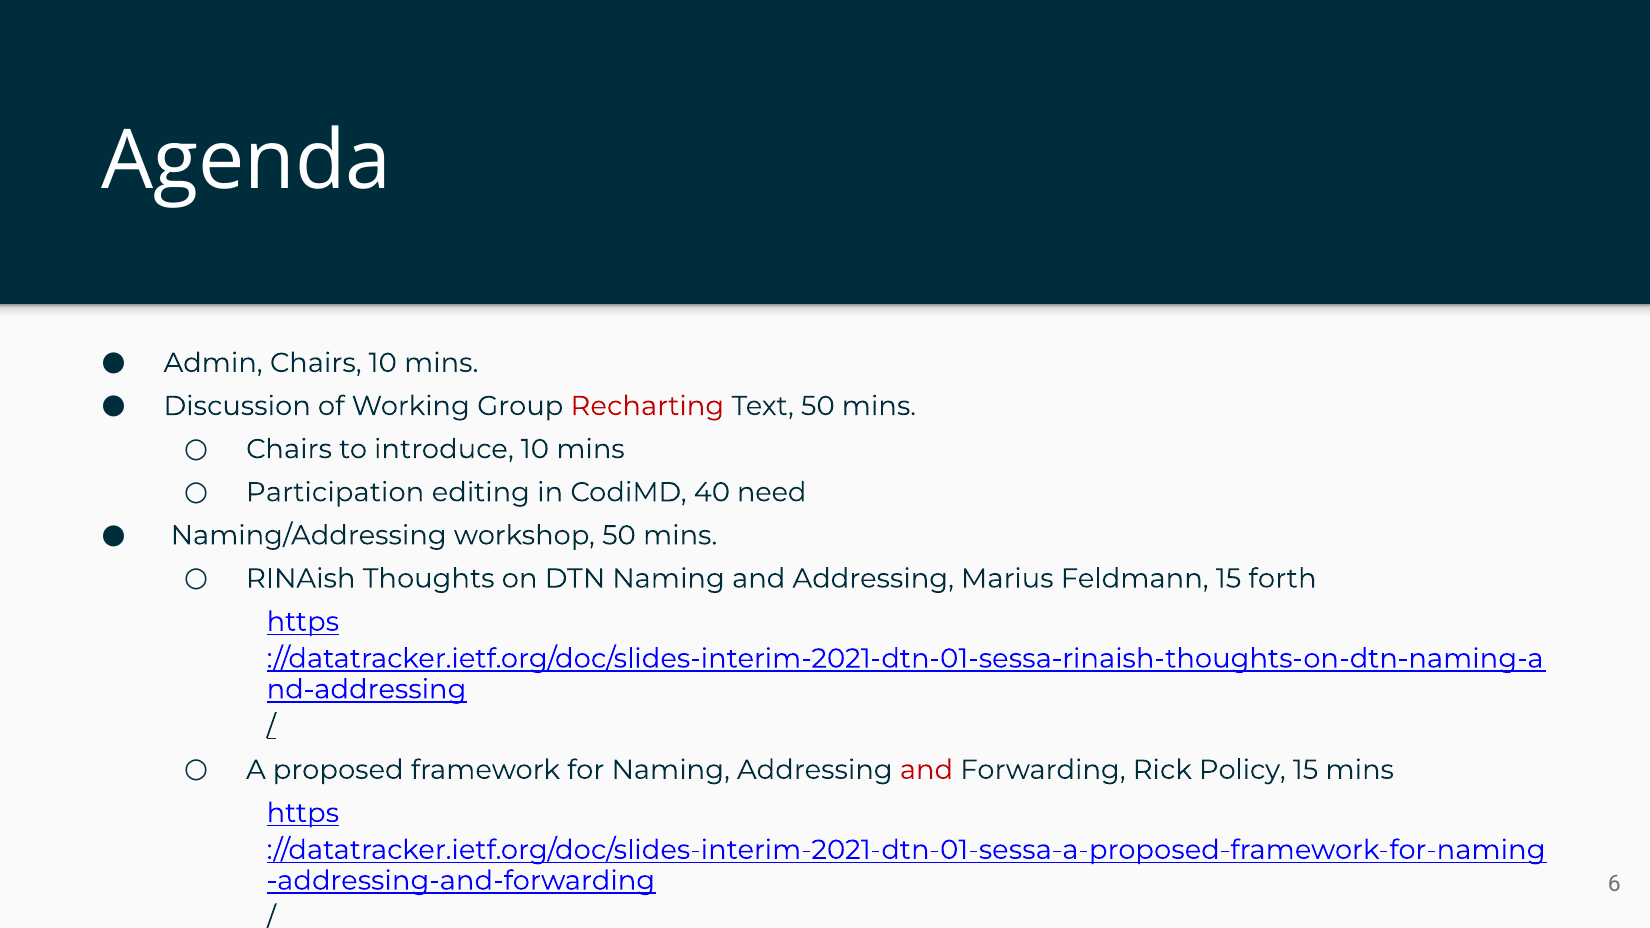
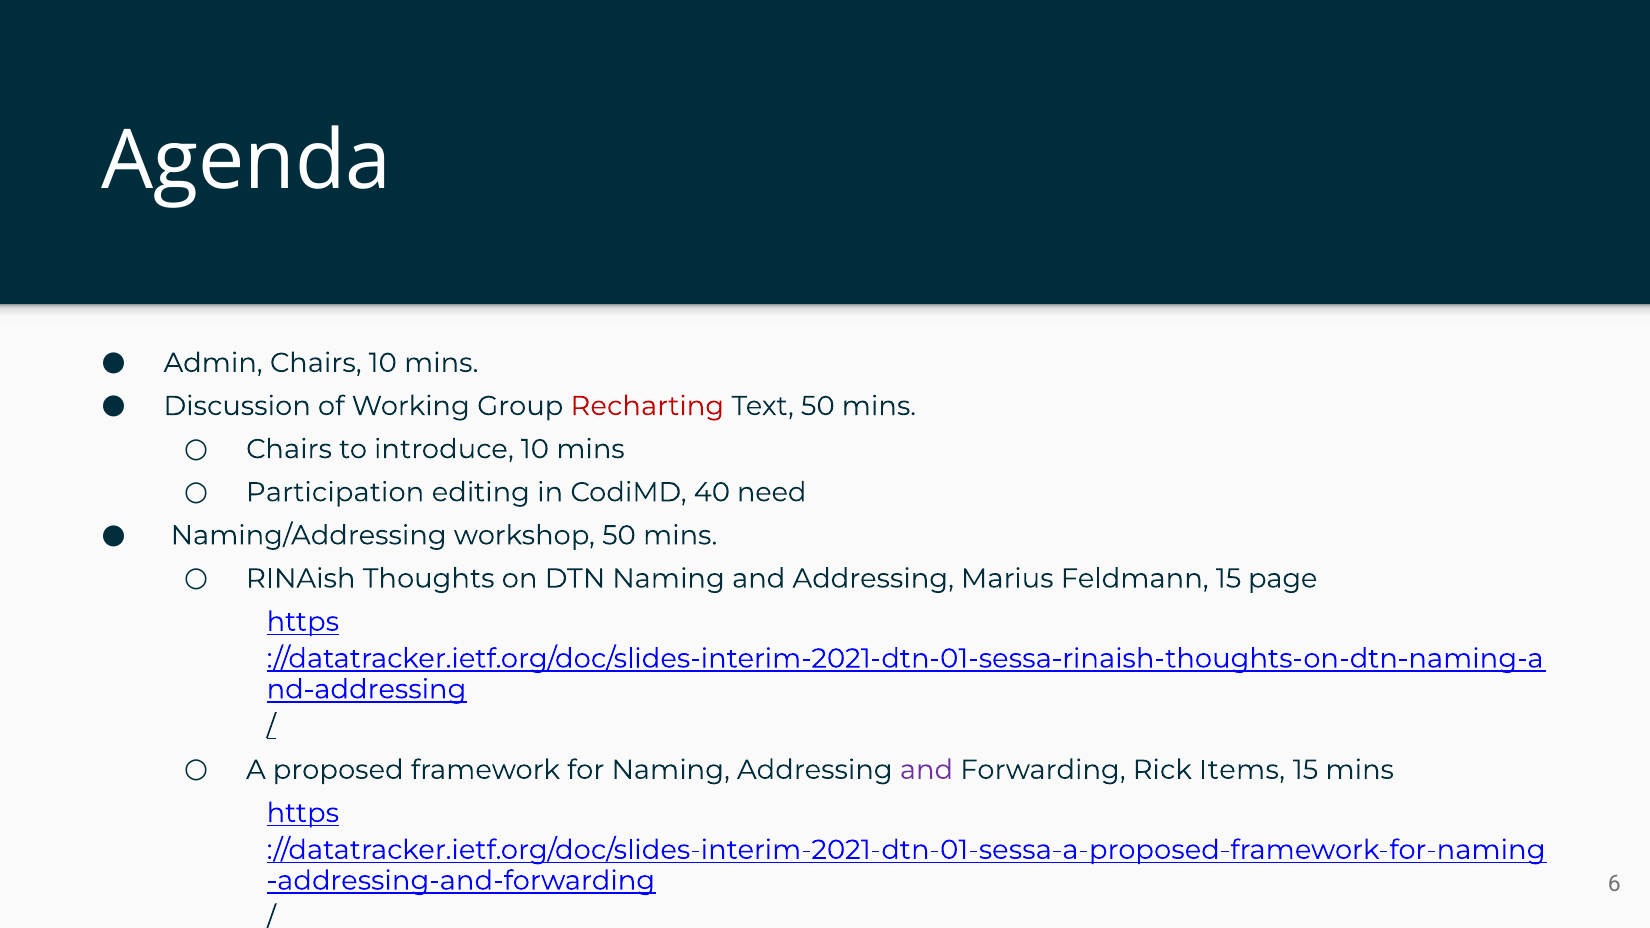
forth: forth -> page (1283, 579)
and colour: red -> purple (927, 770)
Policy: Policy -> Items (1242, 770)
